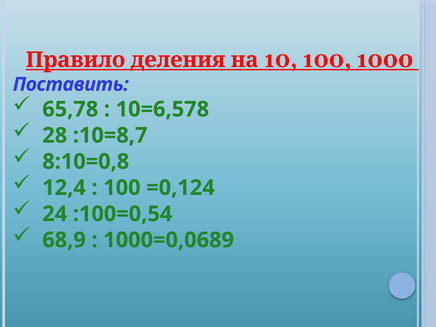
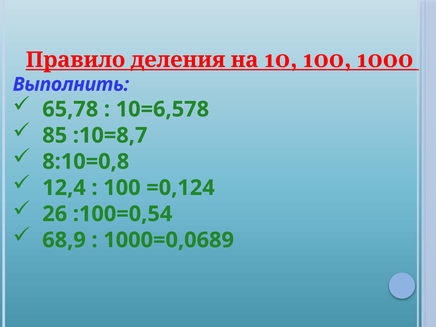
Поставить: Поставить -> Выполнить (71, 84)
28: 28 -> 85 (55, 135)
24: 24 -> 26 (55, 214)
